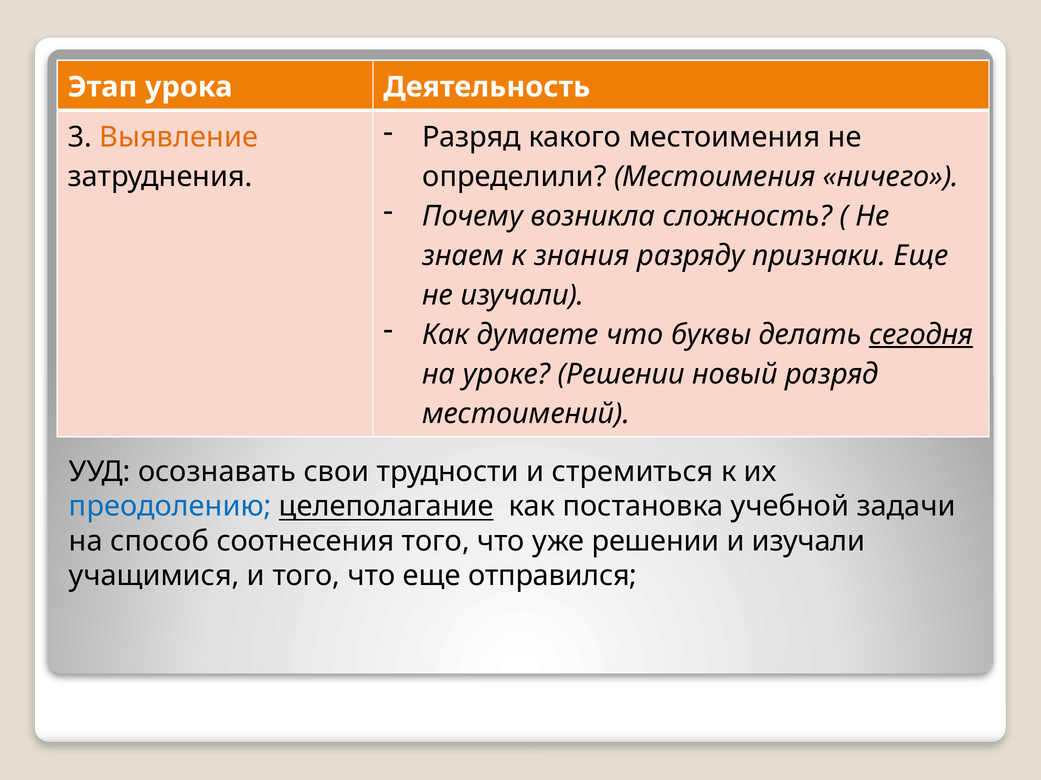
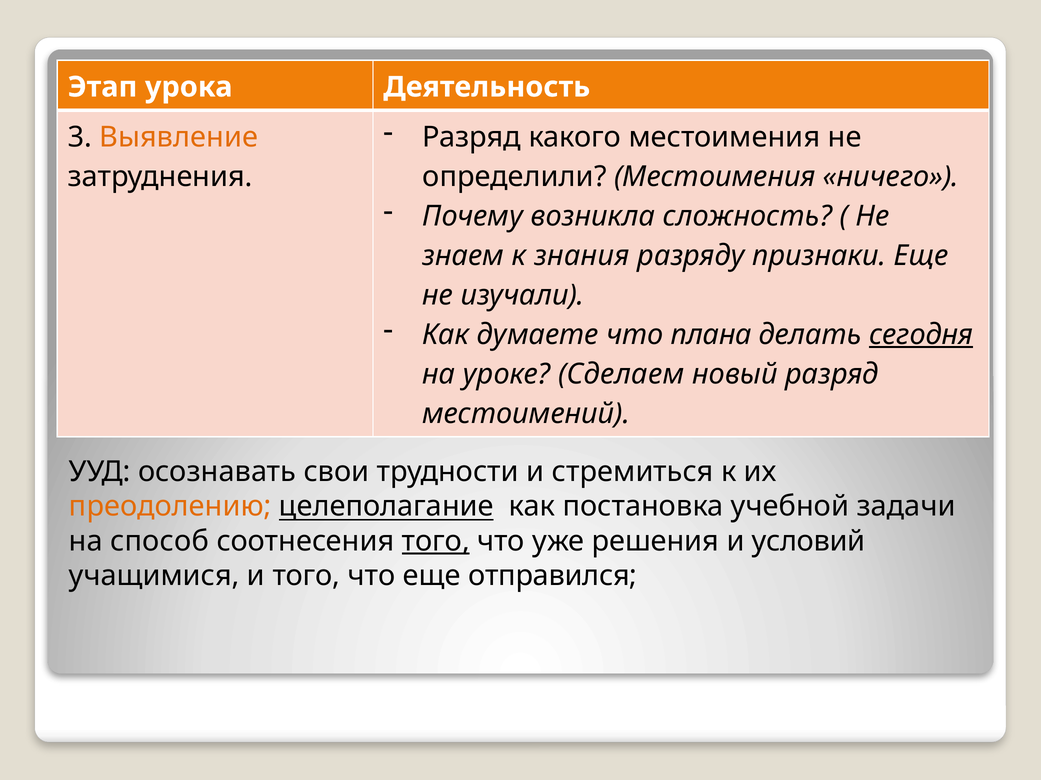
буквы: буквы -> плана (711, 335)
уроке Решении: Решении -> Сделаем (621, 374)
преодолению colour: blue -> orange (170, 507)
того underline: none -> present (436, 542)
уже решении: решении -> решения (655, 542)
и изучали: изучали -> условий (809, 542)
